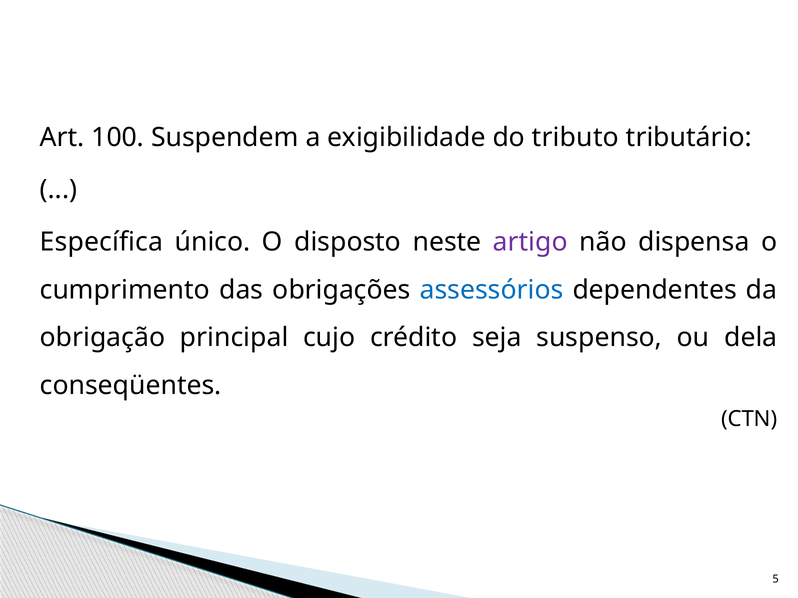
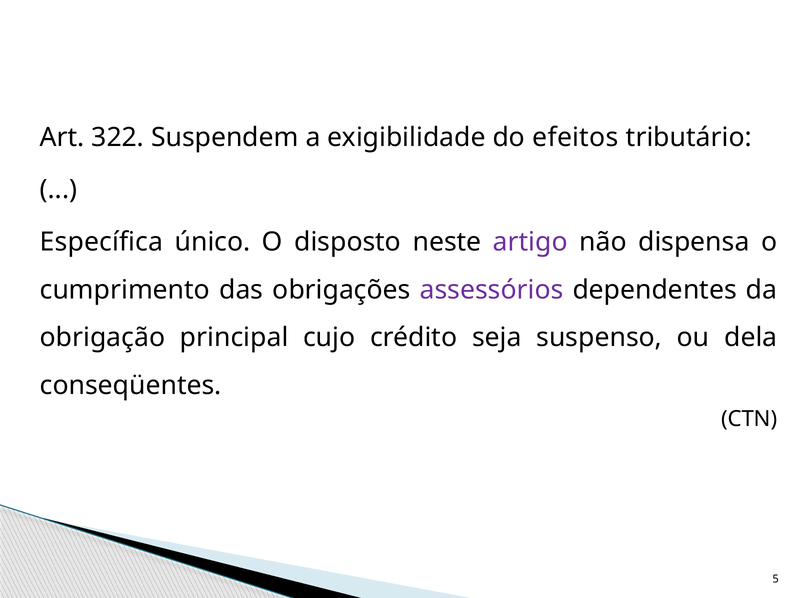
100: 100 -> 322 (118, 138)
tributo: tributo -> efeitos (575, 138)
assessórios colour: blue -> purple (492, 290)
